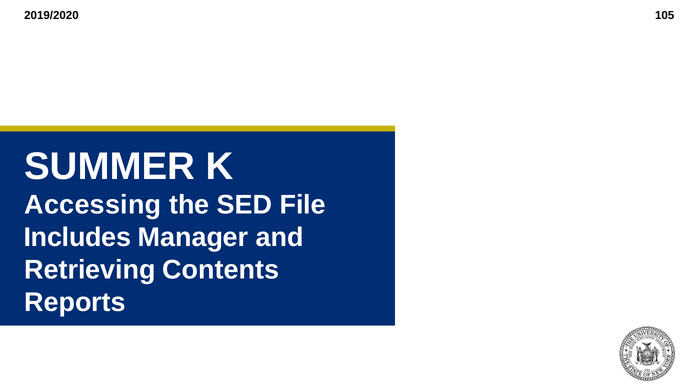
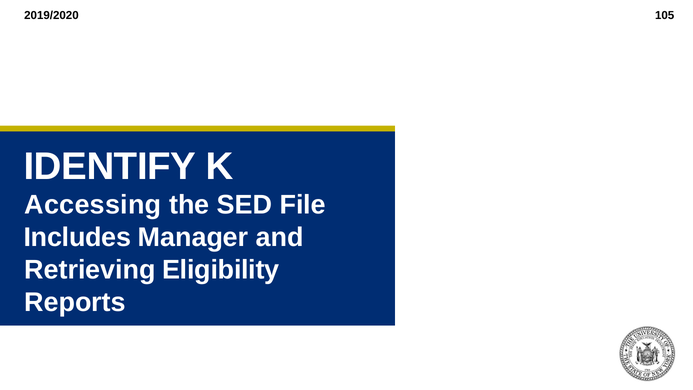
SUMMER: SUMMER -> IDENTIFY (110, 166)
Contents: Contents -> Eligibility (221, 270)
